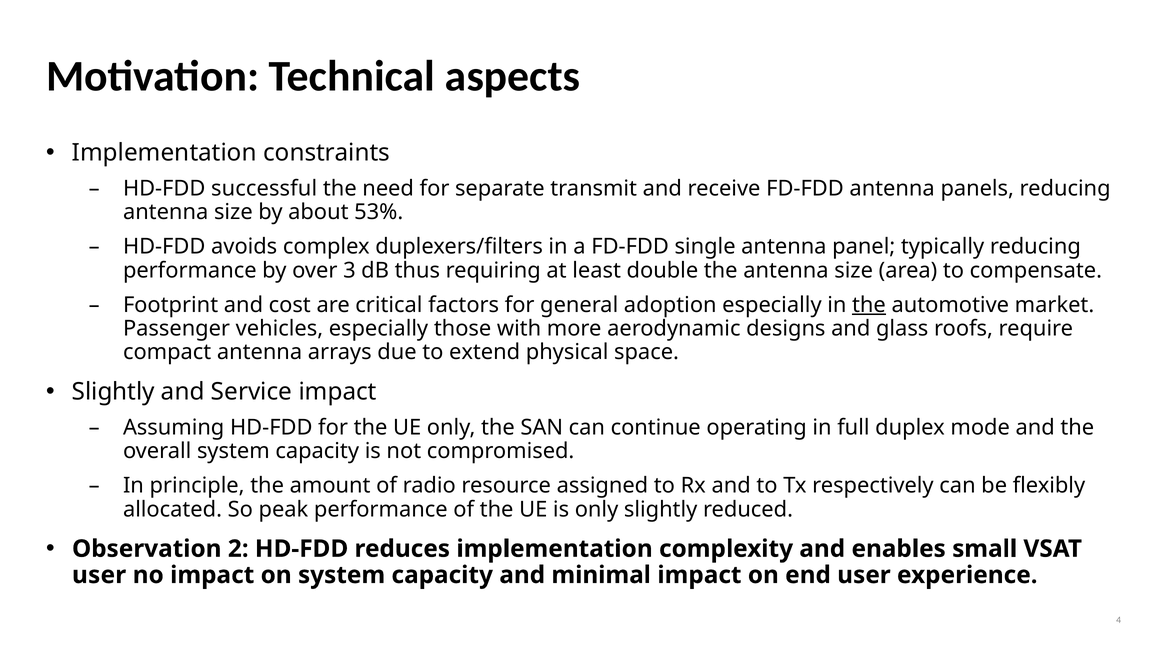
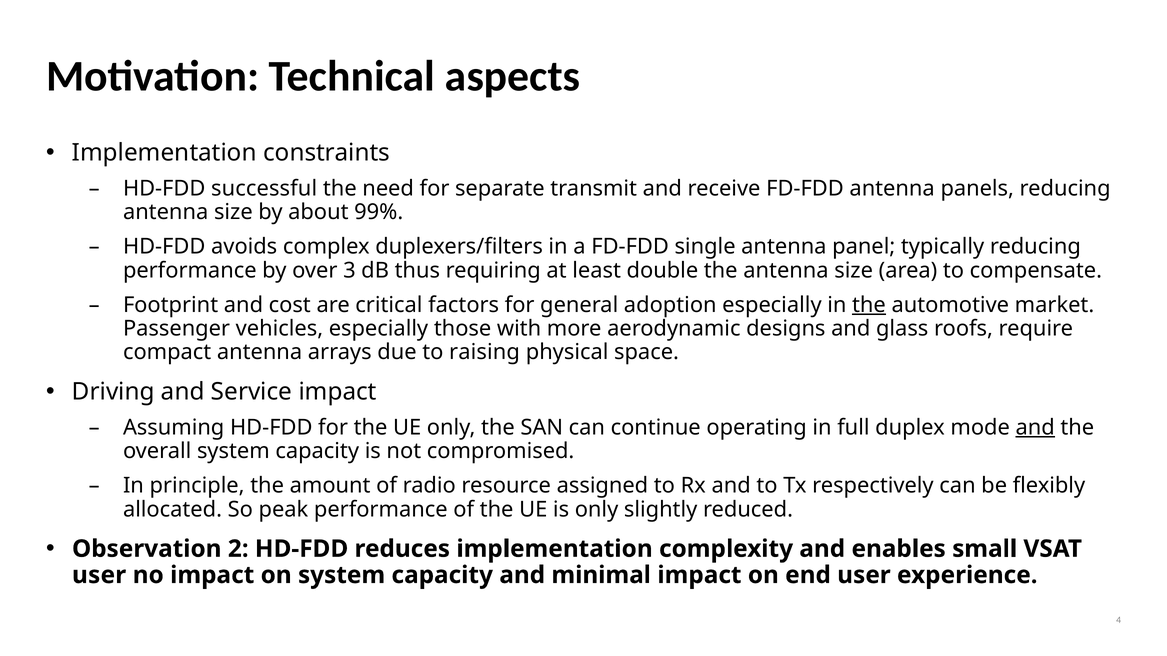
53%: 53% -> 99% (379, 212)
extend: extend -> raising (485, 352)
Slightly: Slightly -> Driving (113, 392)
and underline: none -> present (1035, 428)
